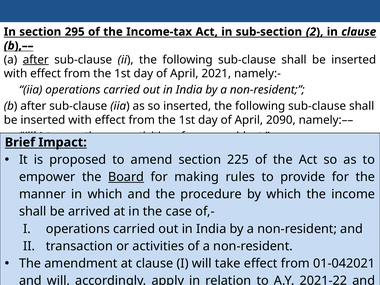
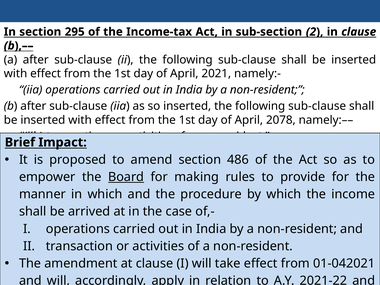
after underline: present -> none (36, 60)
2090: 2090 -> 2078 (281, 120)
225: 225 -> 486 (238, 160)
